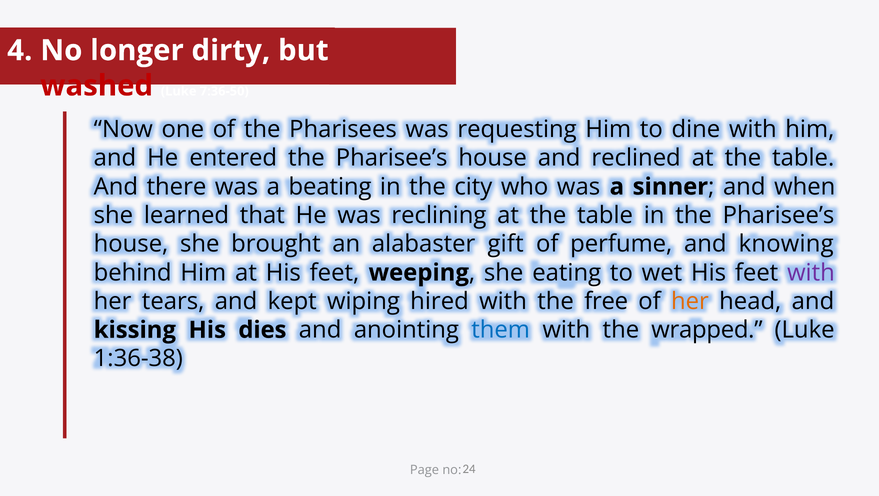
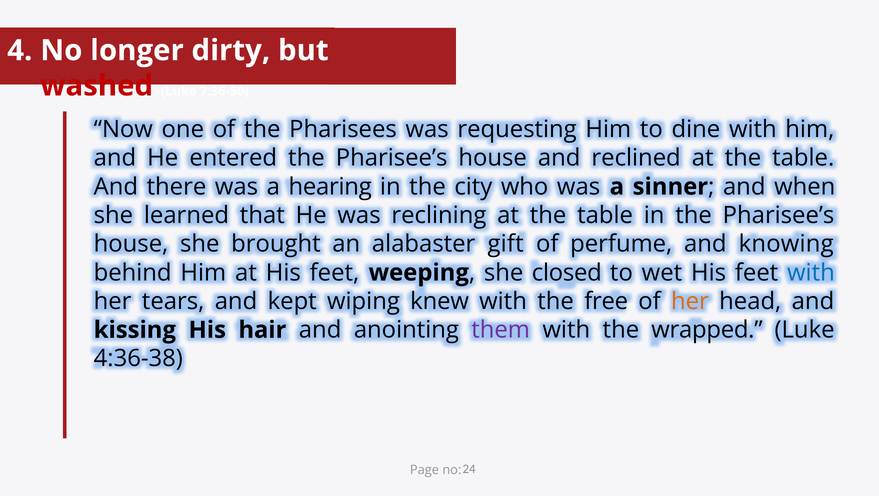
beating: beating -> hearing (330, 187)
eating: eating -> closed (567, 272)
with colour: purple -> blue (811, 272)
hired: hired -> knew (440, 301)
dies: dies -> hair (262, 330)
them colour: blue -> purple (501, 330)
1:36-38: 1:36-38 -> 4:36-38 (138, 358)
